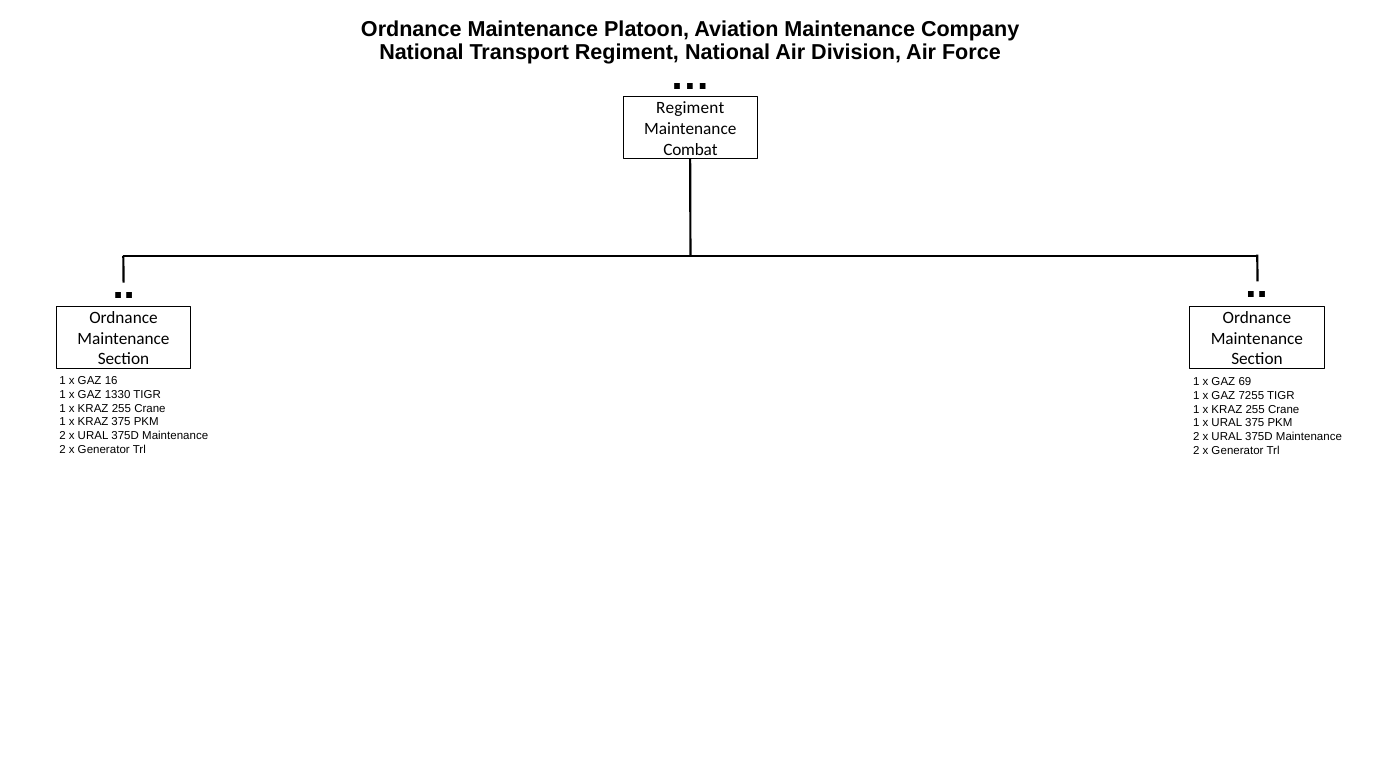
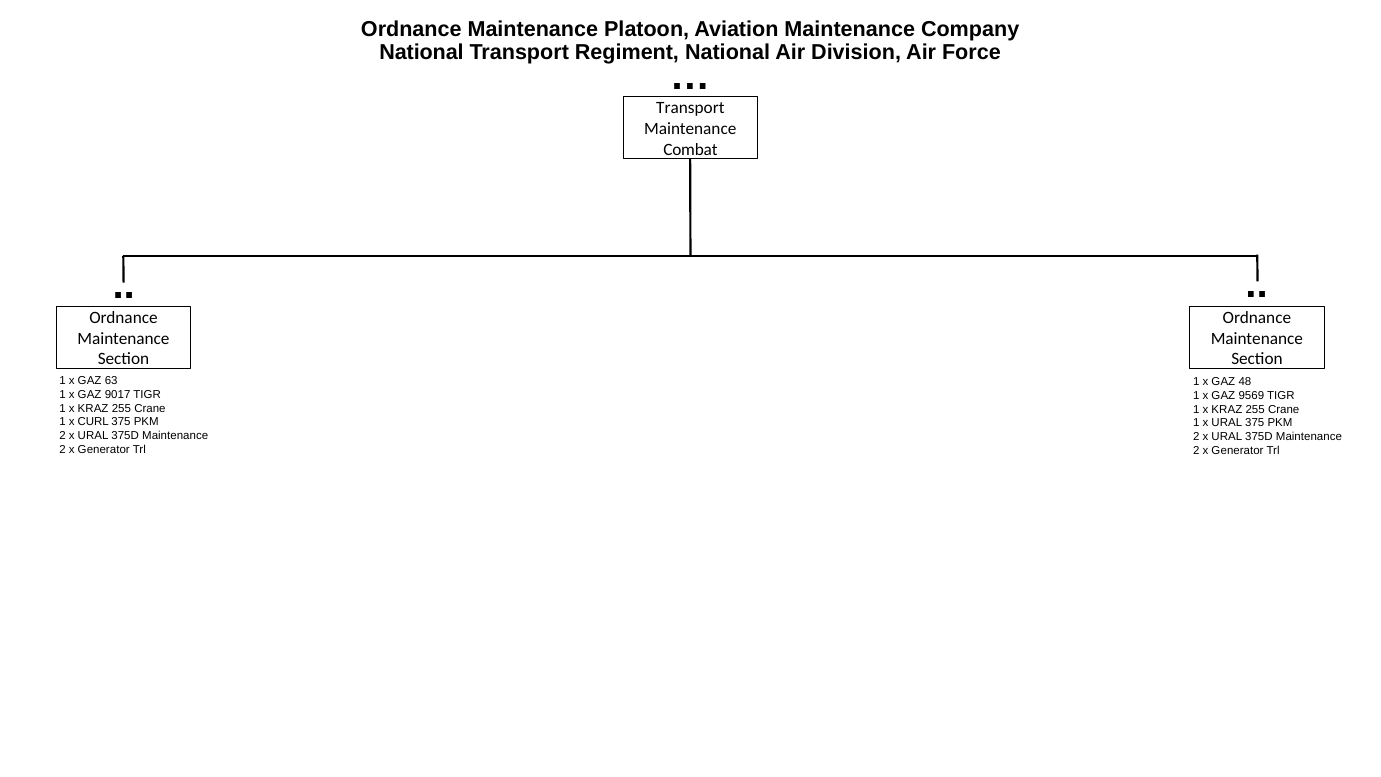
Regiment: Regiment -> Transport (690, 108)
16: 16 -> 63 (111, 381)
69: 69 -> 48 (1245, 382)
1330: 1330 -> 9017 (118, 394)
7255: 7255 -> 9569 (1251, 395)
KRAZ: KRAZ -> CURL (93, 422)
